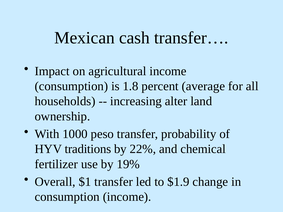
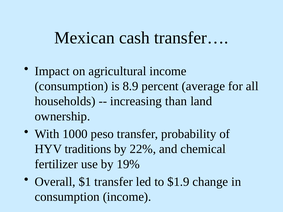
1.8: 1.8 -> 8.9 (131, 86)
alter: alter -> than (176, 101)
